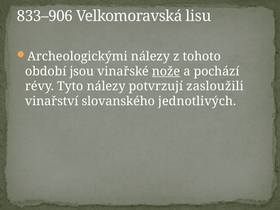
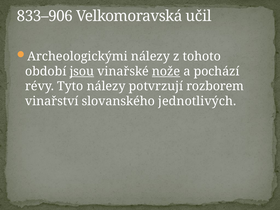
lisu: lisu -> učil (199, 16)
jsou underline: none -> present (82, 71)
zasloužili: zasloužili -> rozborem (215, 86)
